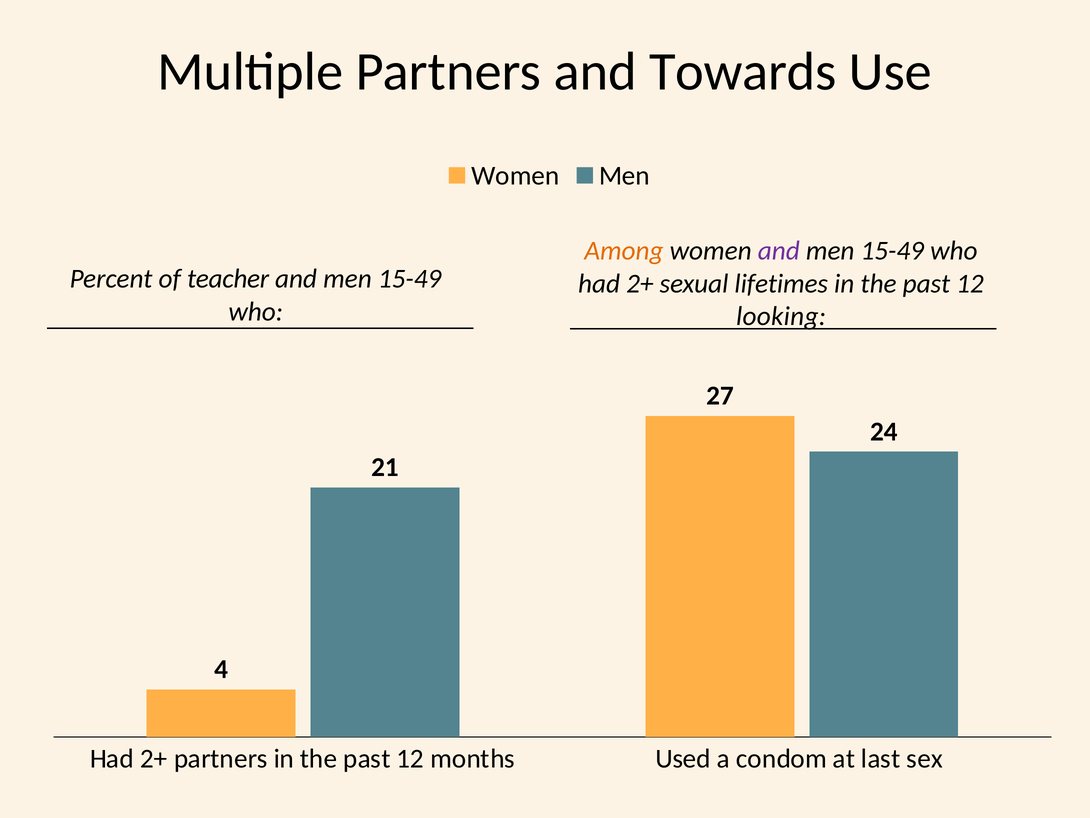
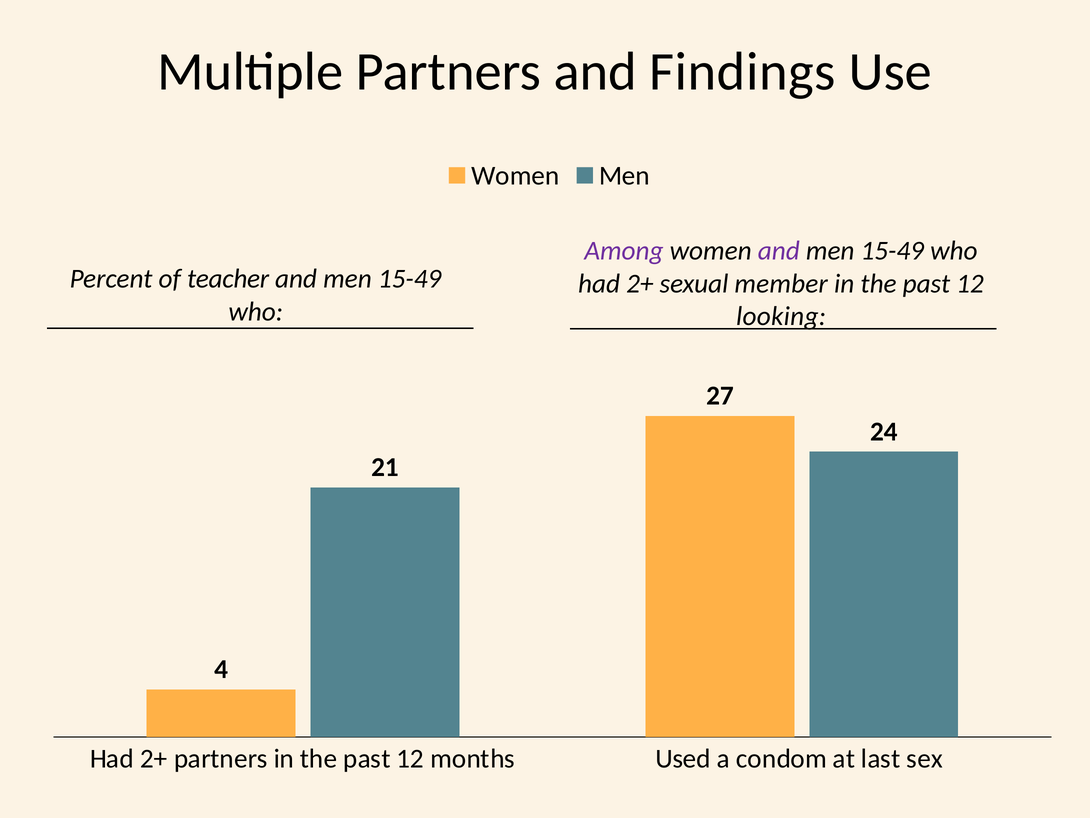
Towards: Towards -> Findings (742, 72)
Among colour: orange -> purple (624, 251)
lifetimes: lifetimes -> member (781, 283)
